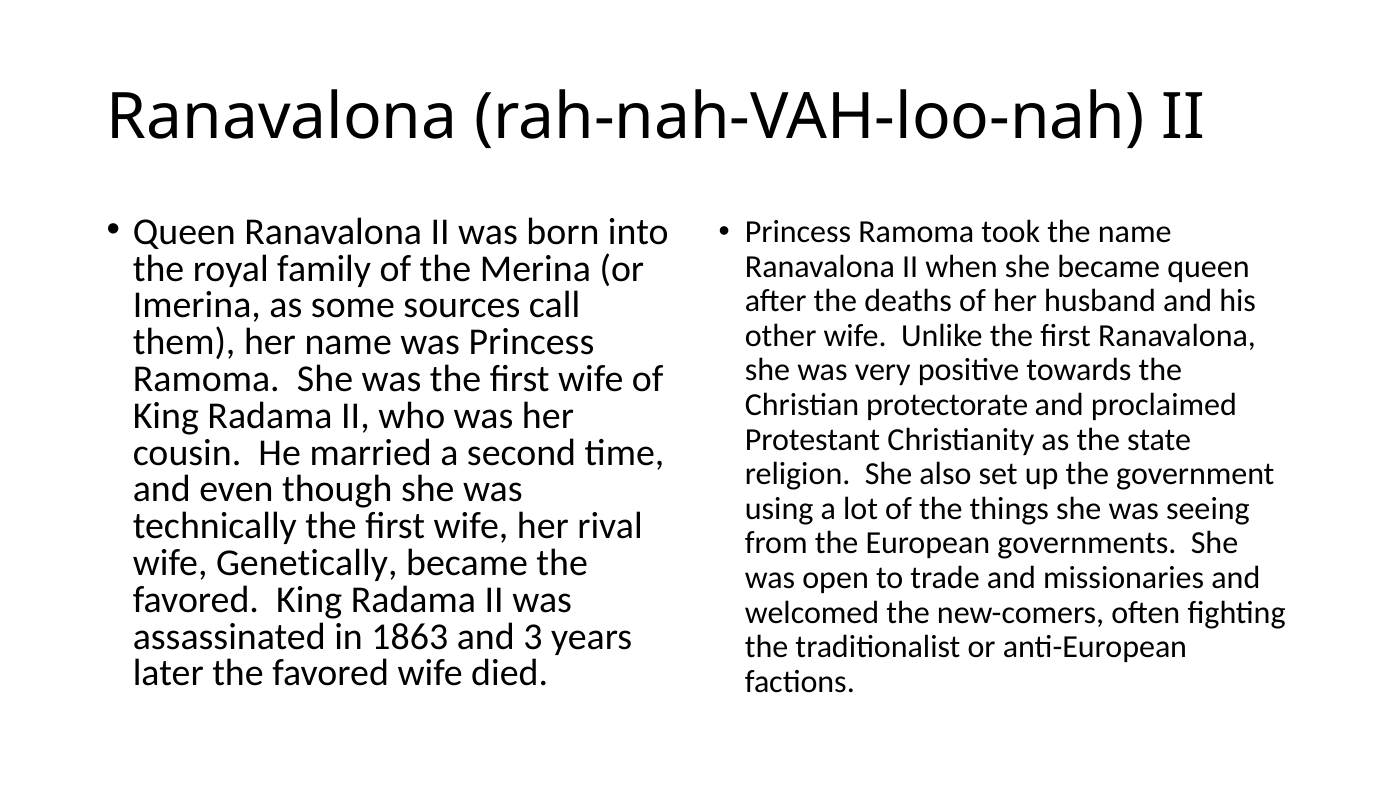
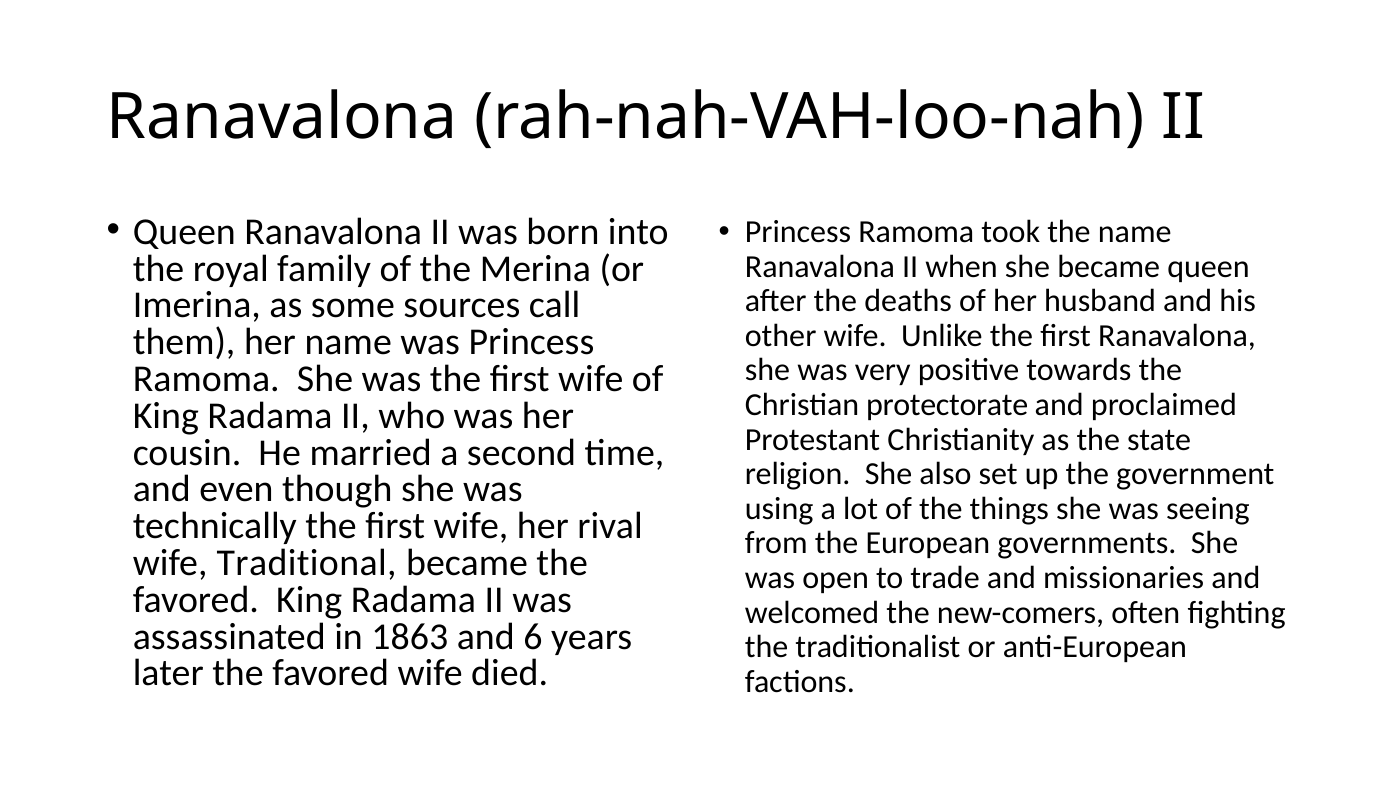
Genetically: Genetically -> Traditional (307, 563)
3: 3 -> 6 (533, 637)
